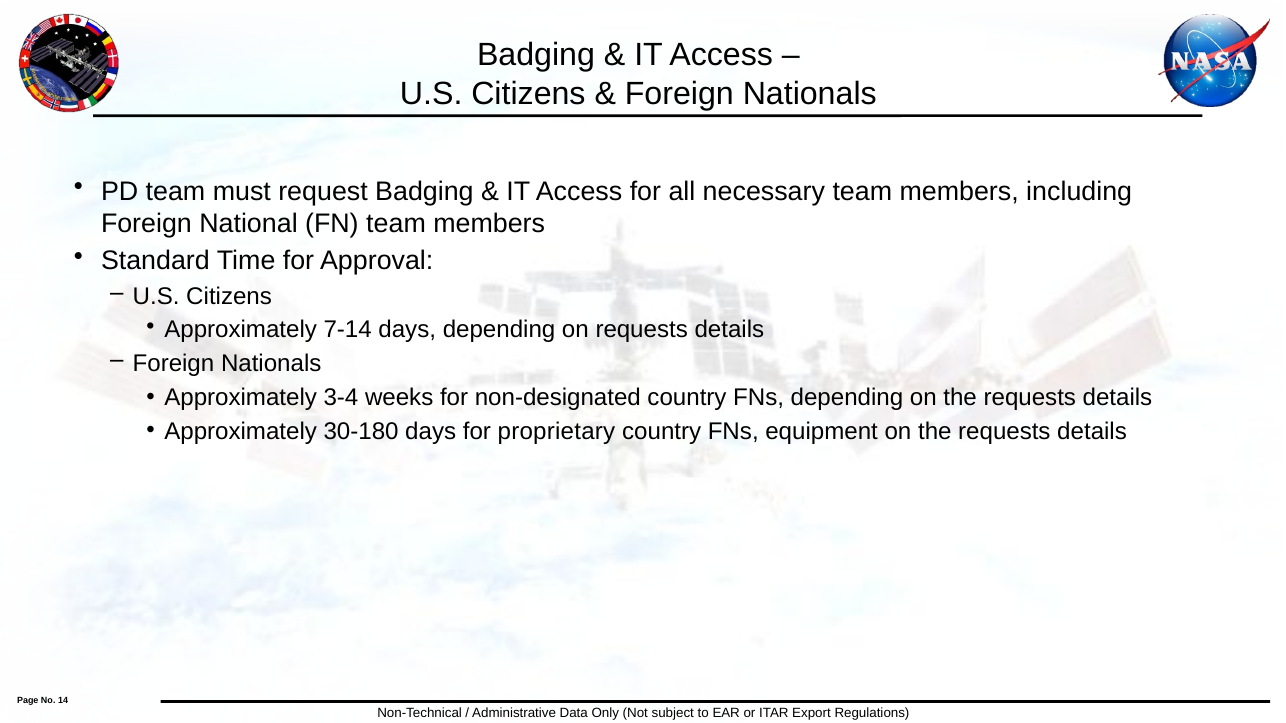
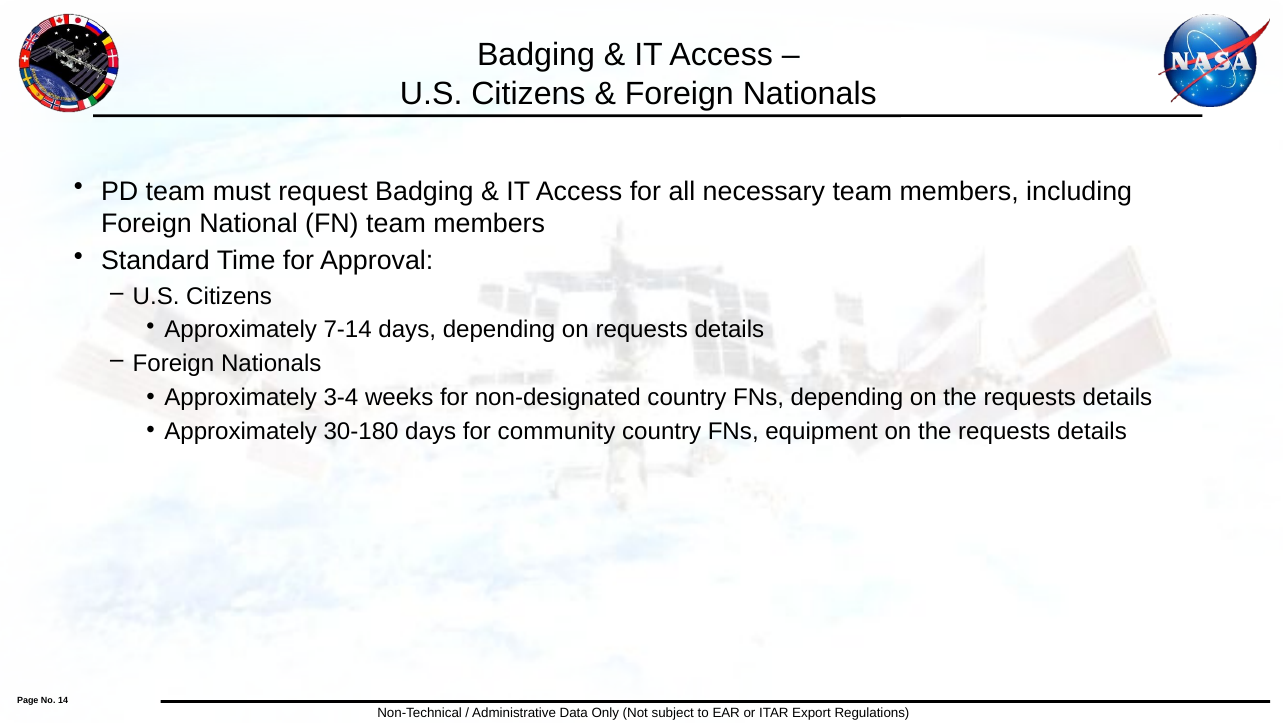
proprietary: proprietary -> community (556, 431)
